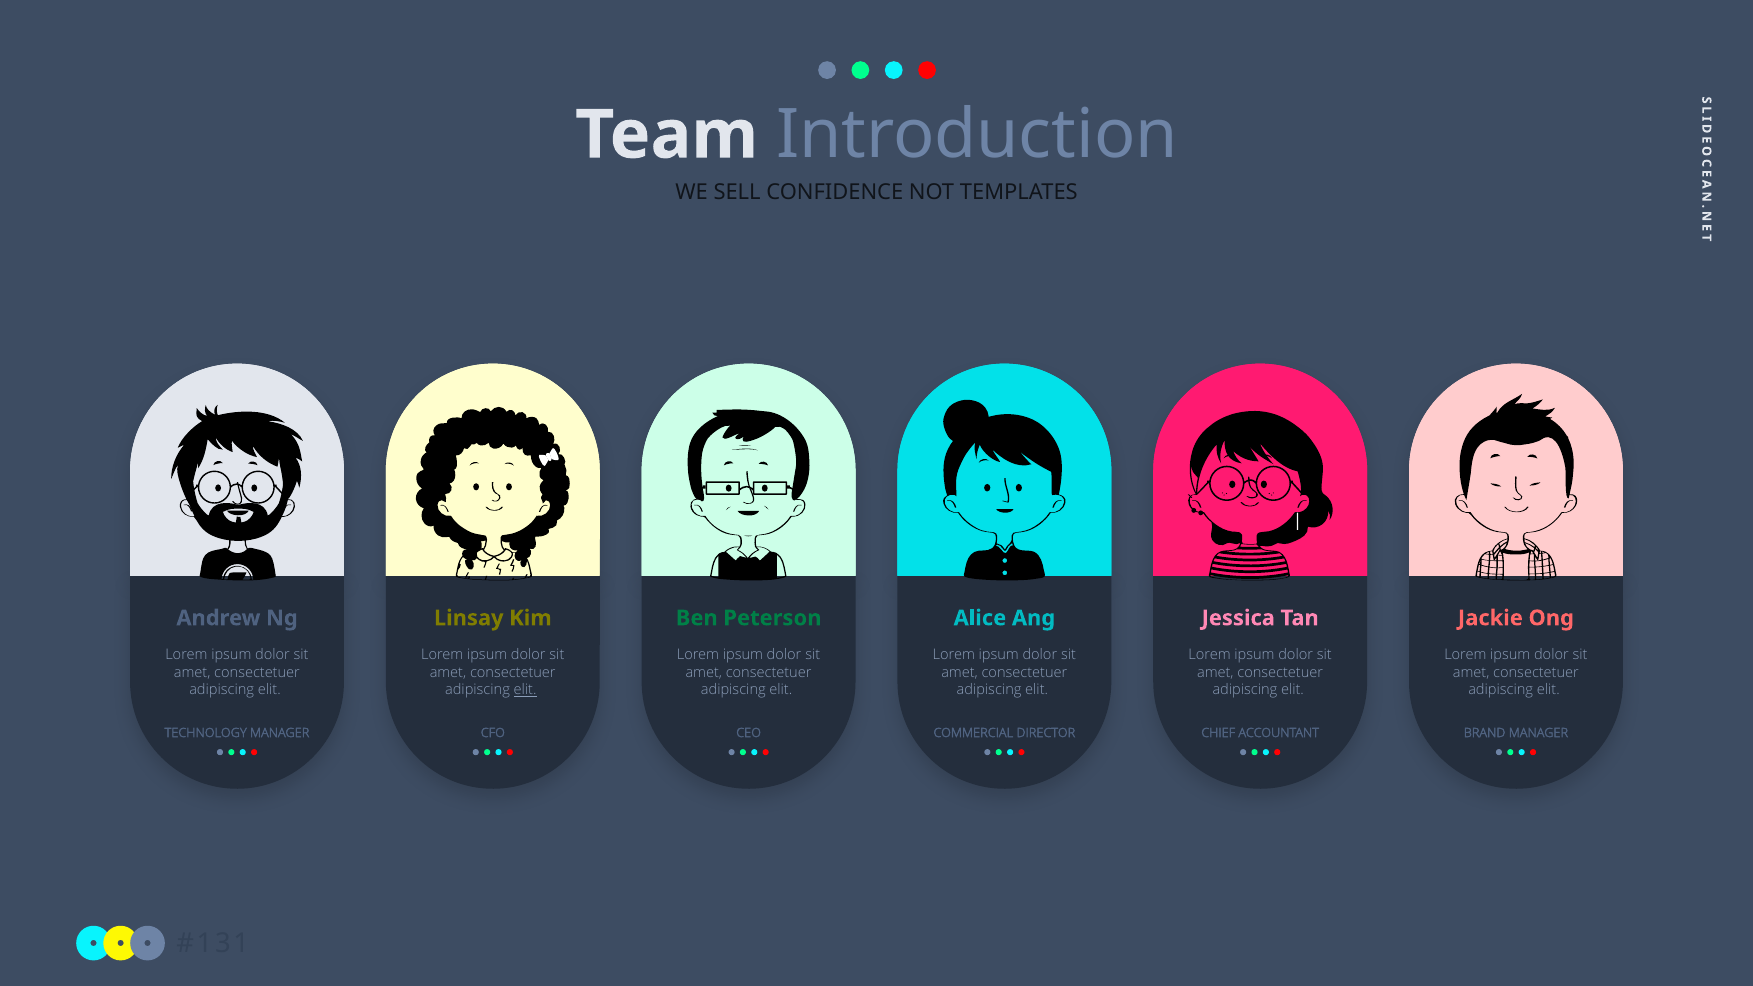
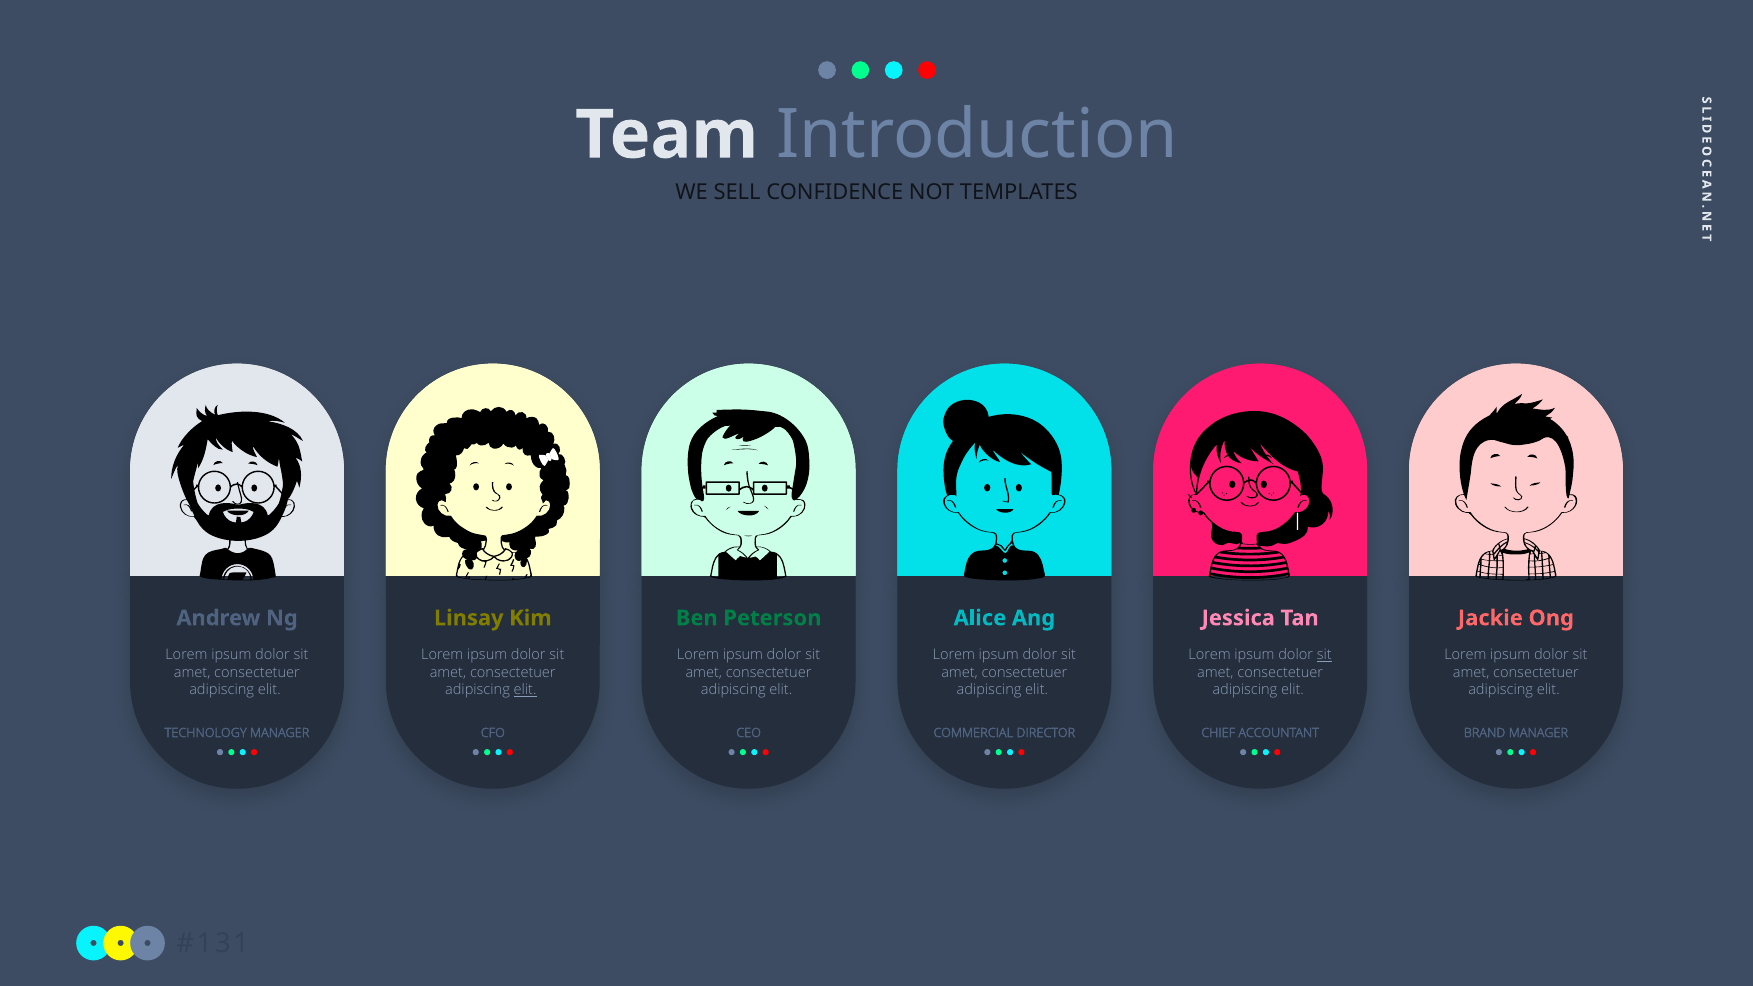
sit underline: none -> present (1324, 655)
